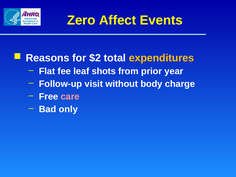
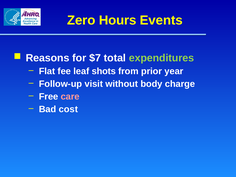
Affect: Affect -> Hours (118, 20)
$2: $2 -> $7 (95, 58)
expenditures colour: yellow -> light green (161, 58)
only: only -> cost (68, 109)
